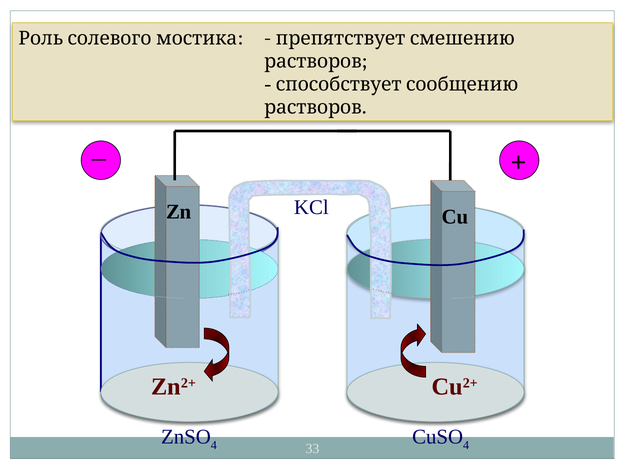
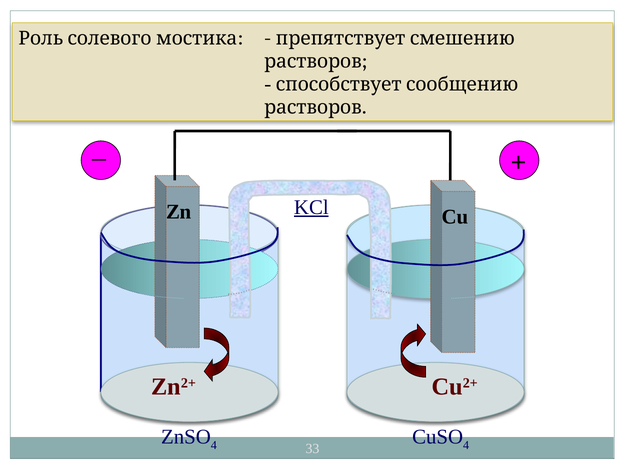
KCl underline: none -> present (311, 207)
